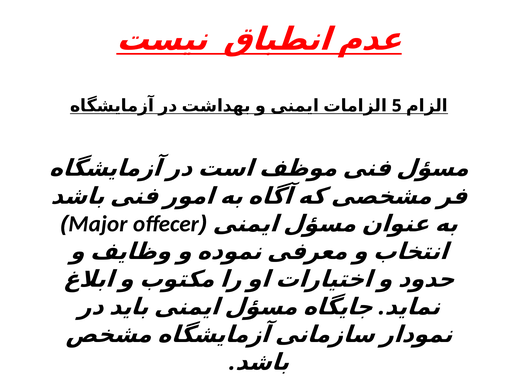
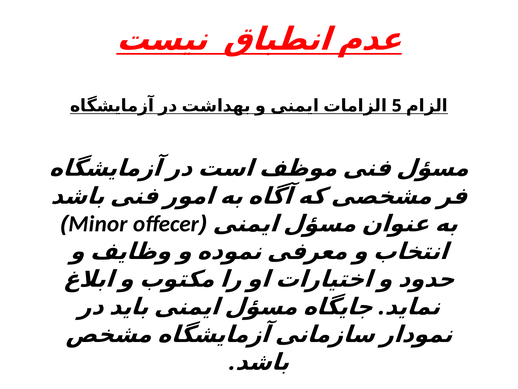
Major: Major -> Minor (98, 223)
